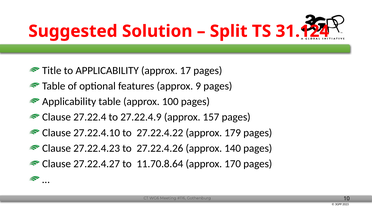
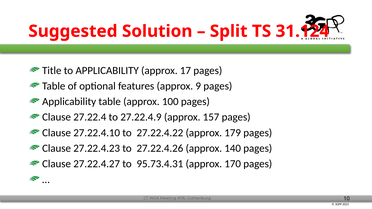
11.70.8.64: 11.70.8.64 -> 95.73.4.31 (160, 164)
